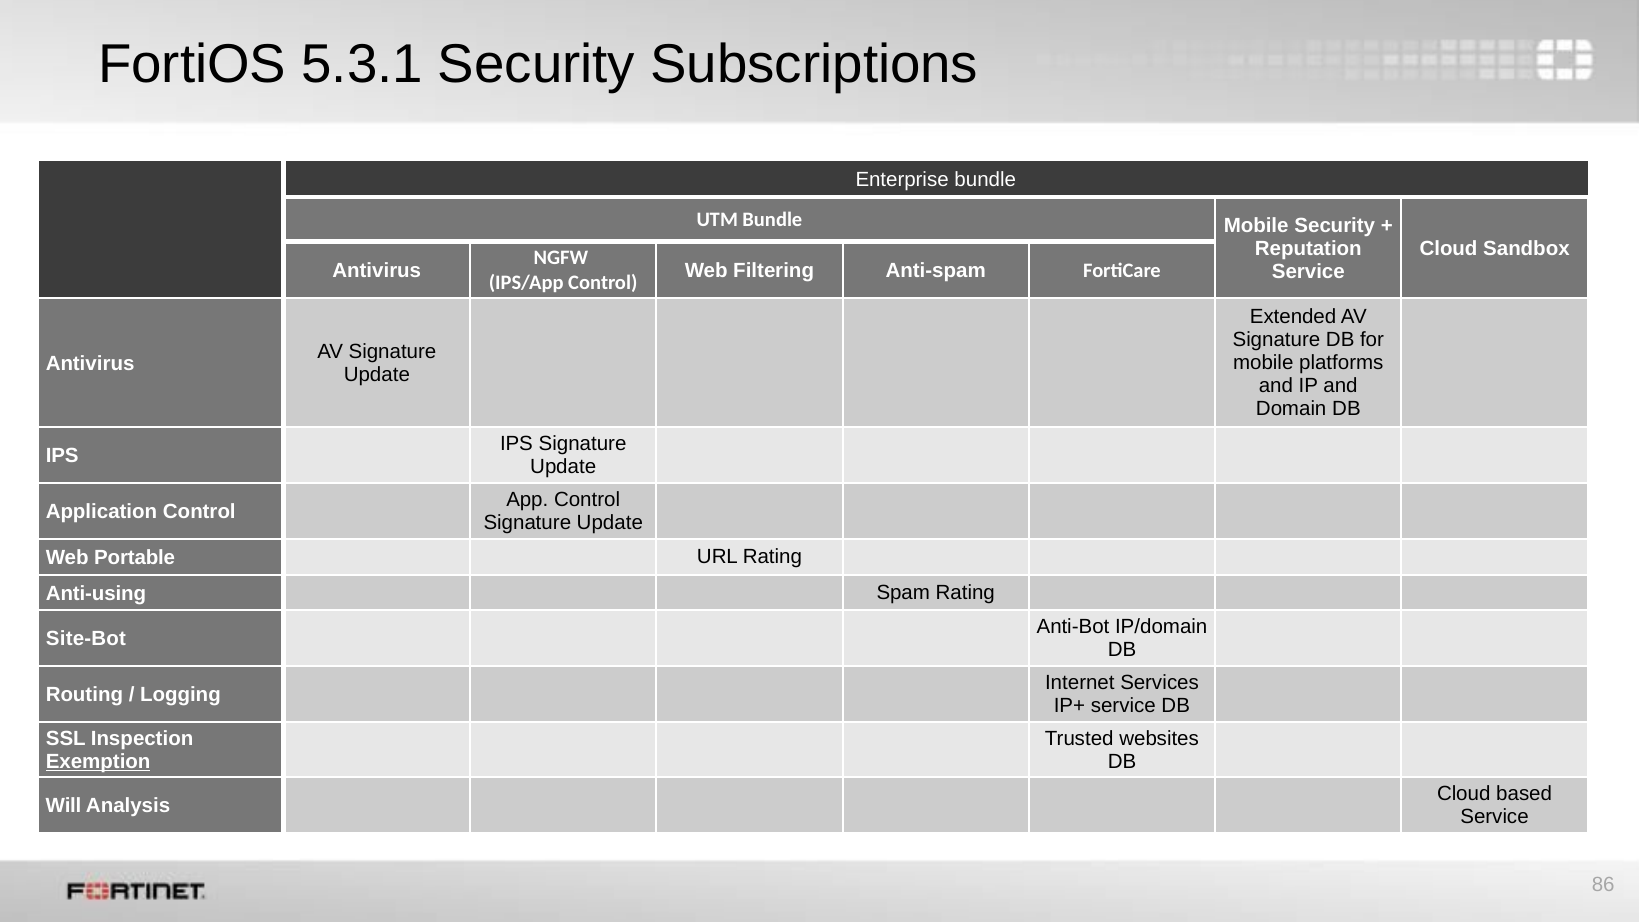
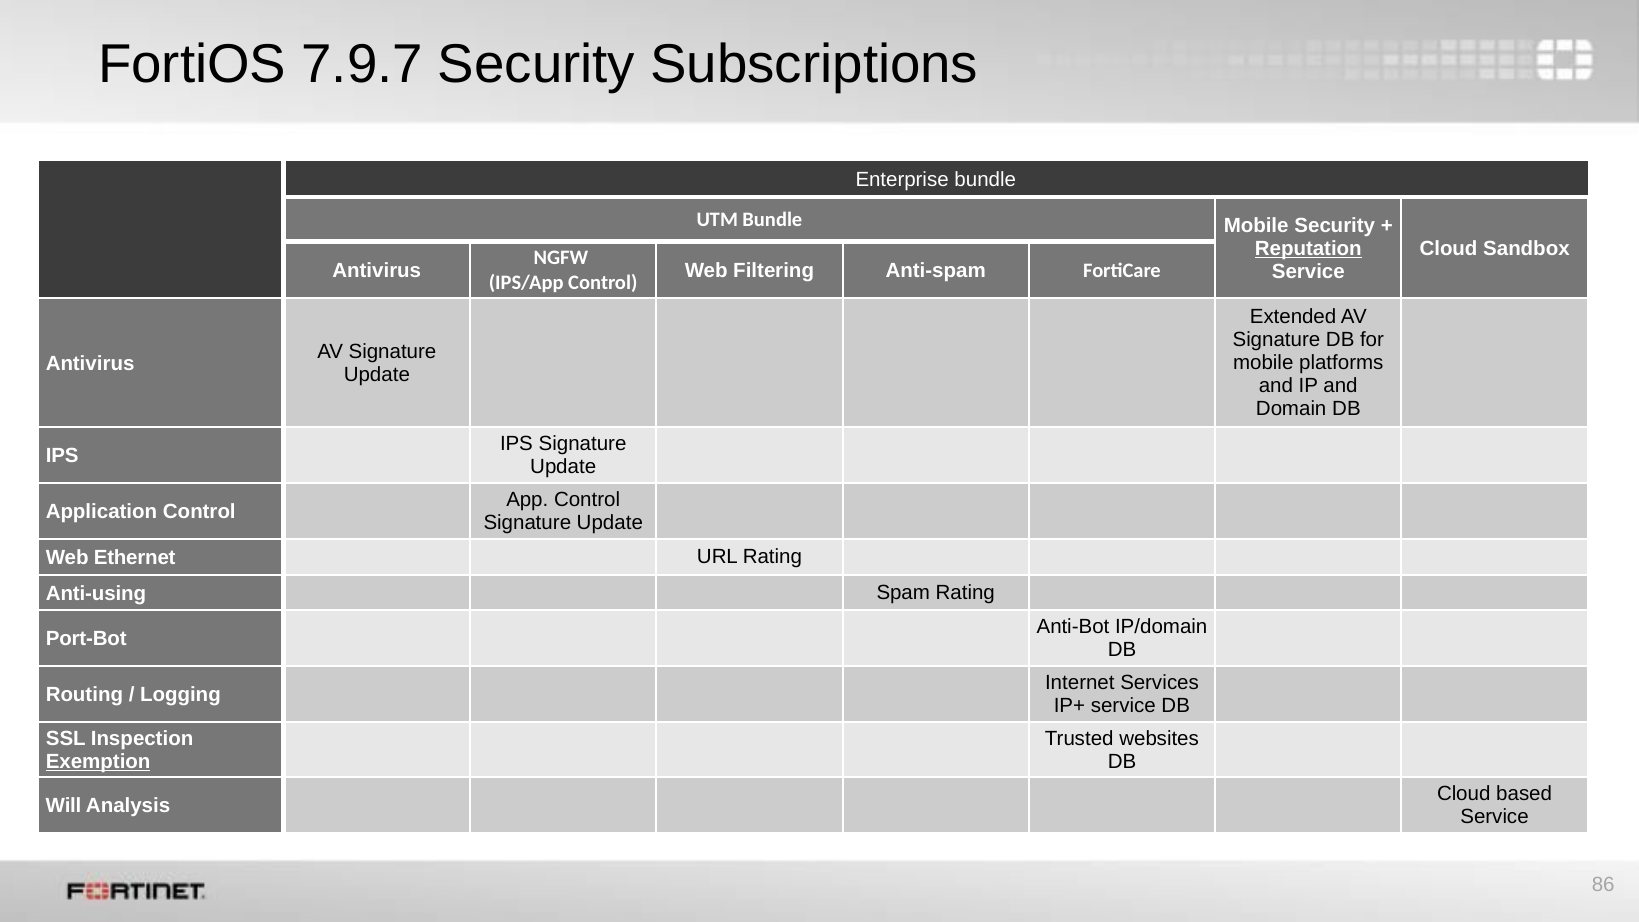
5.3.1: 5.3.1 -> 7.9.7 (362, 64)
Reputation underline: none -> present (1308, 249)
Portable: Portable -> Ethernet (135, 558)
Site-Bot: Site-Bot -> Port-Bot (86, 639)
